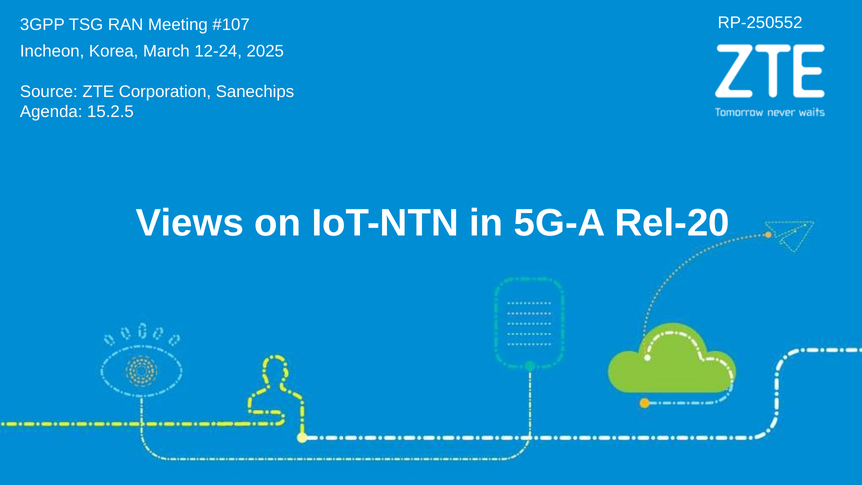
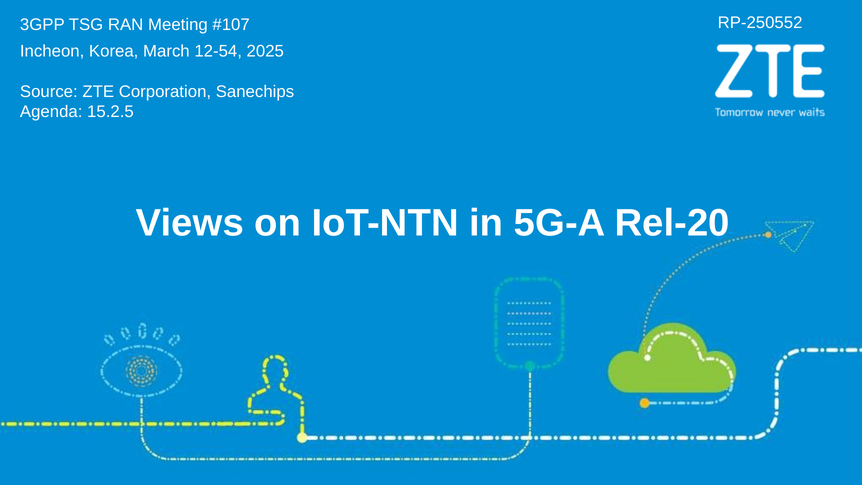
12-24: 12-24 -> 12-54 (218, 51)
